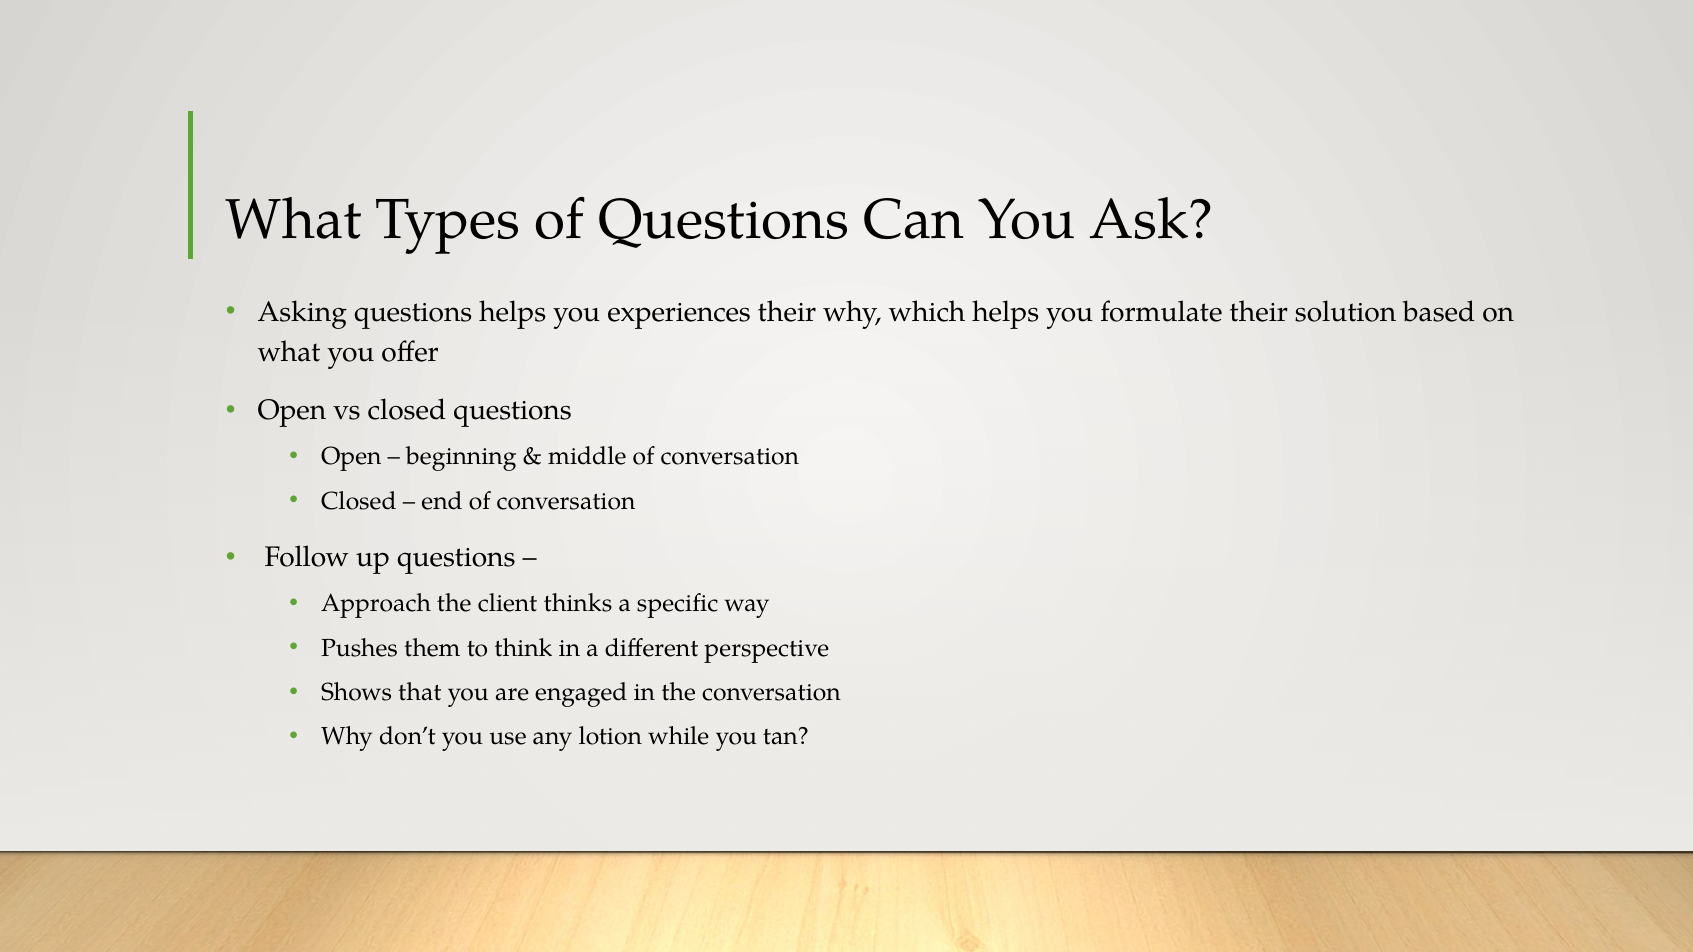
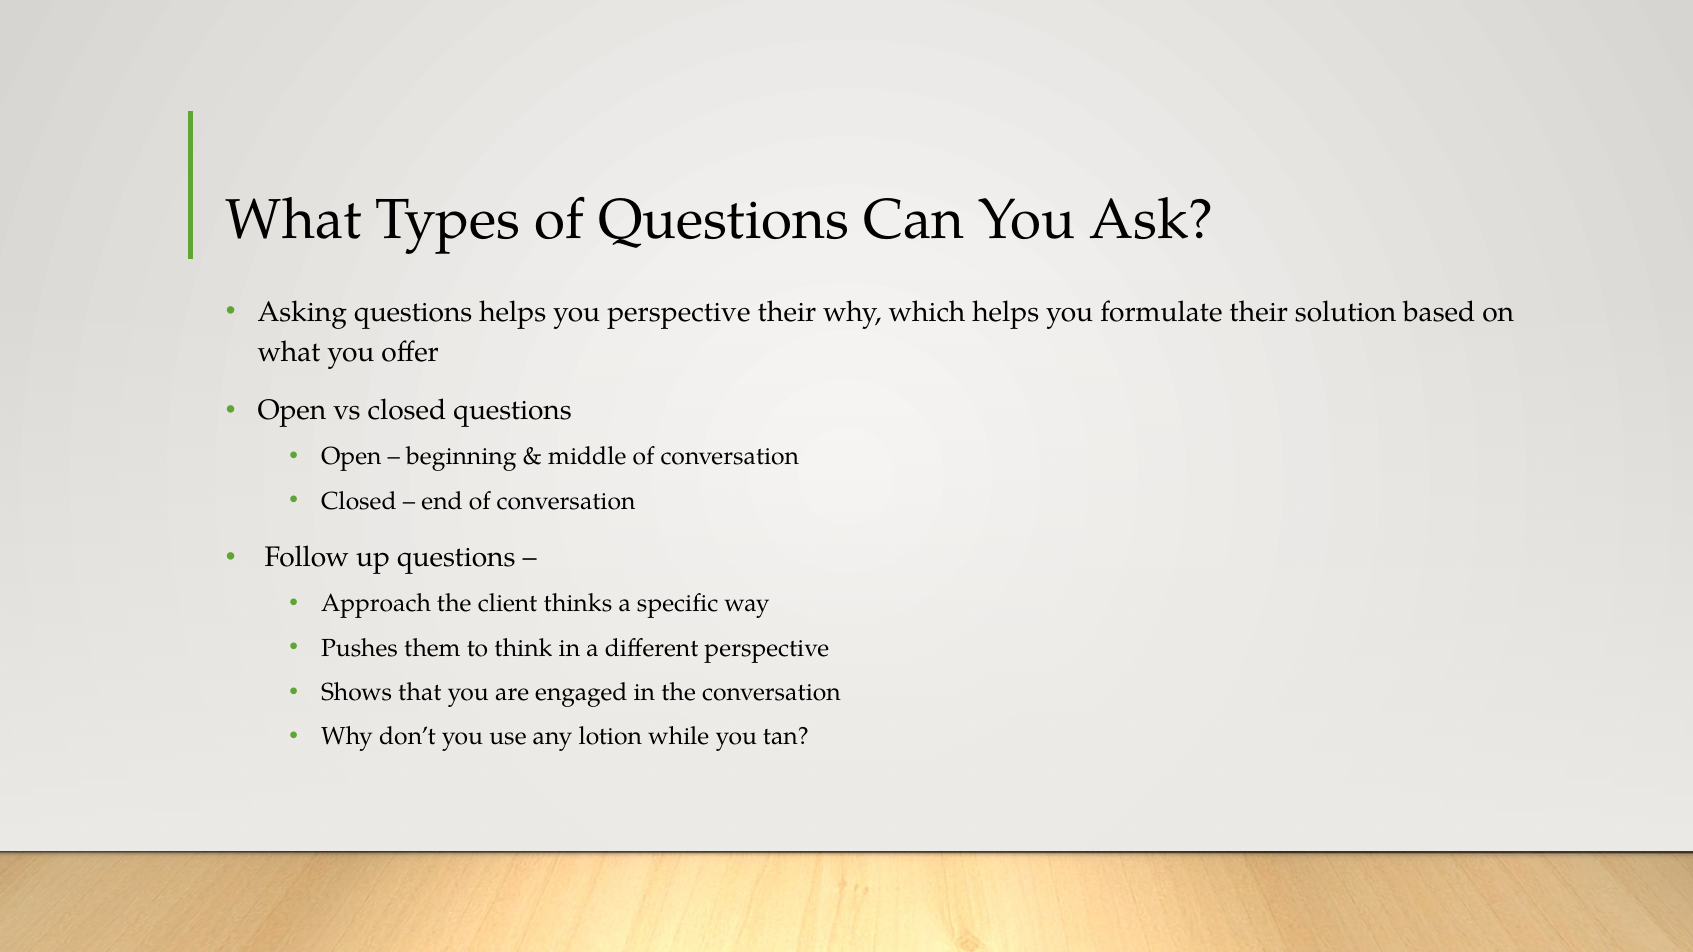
you experiences: experiences -> perspective (679, 312)
